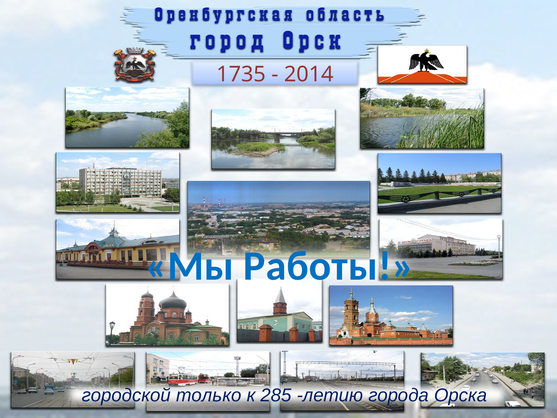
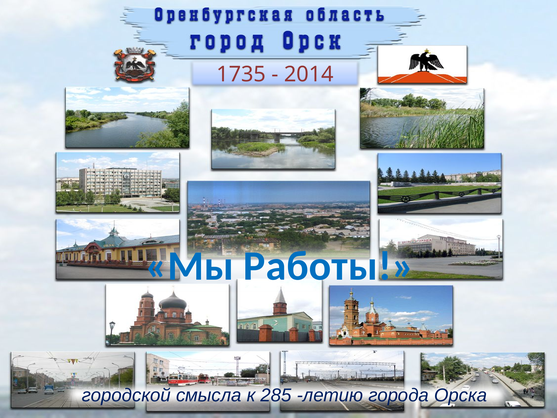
только: только -> смысла (209, 395)
